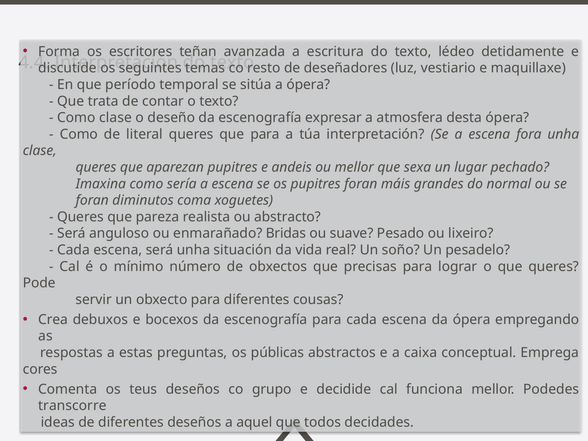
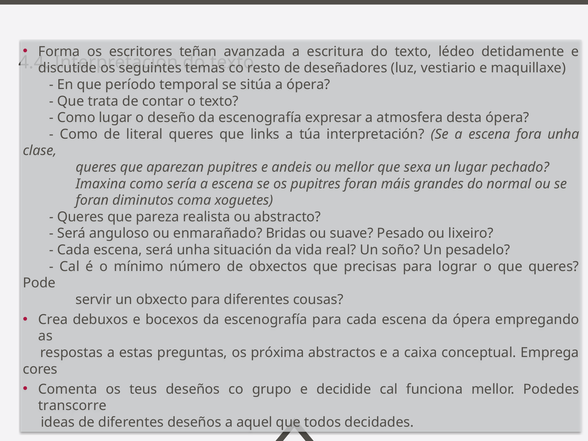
Como clase: clase -> lugar (116, 118)
que para: para -> links (265, 134)
públicas: públicas -> próxima (278, 353)
